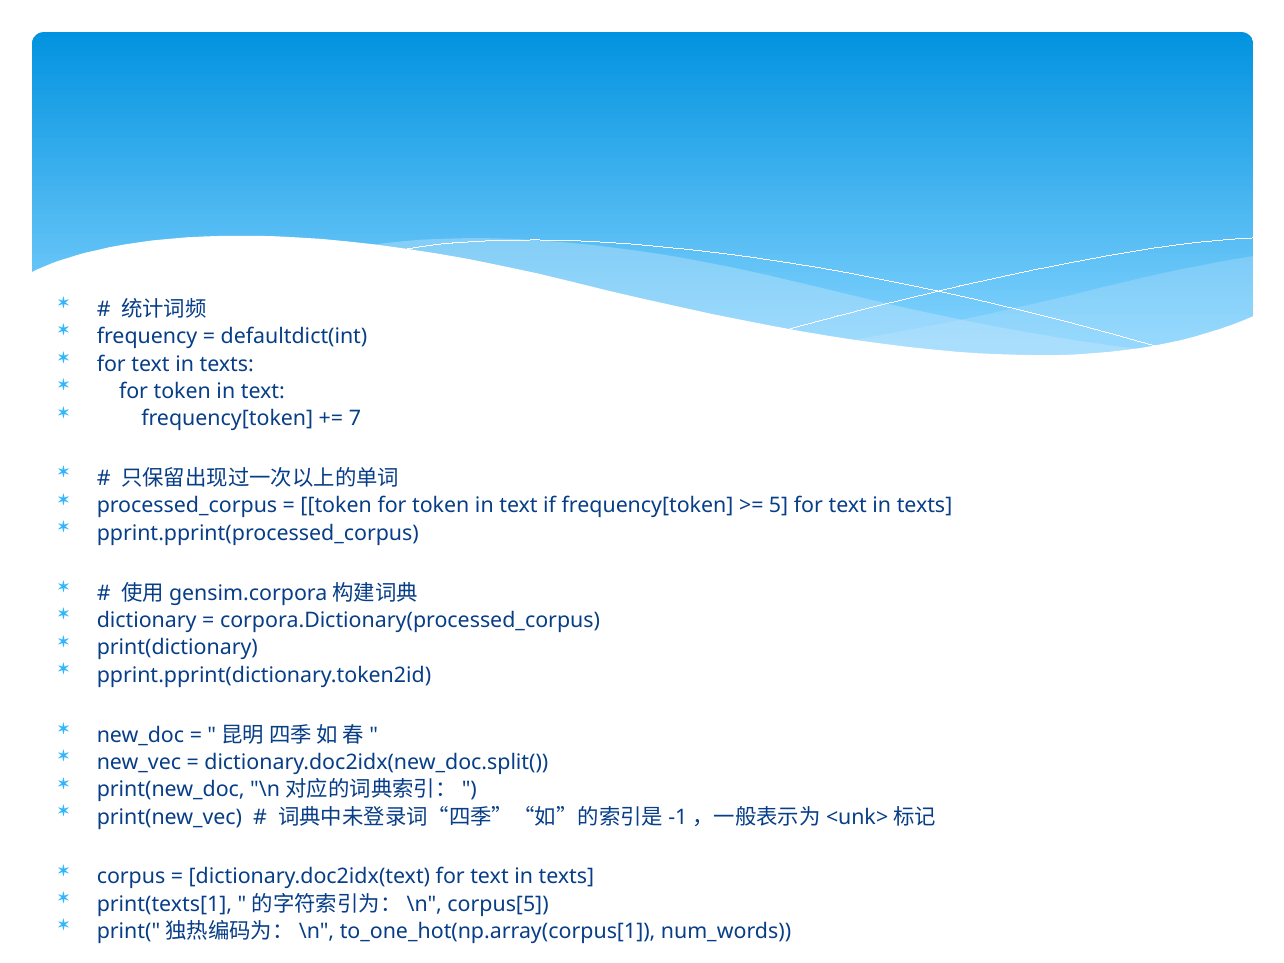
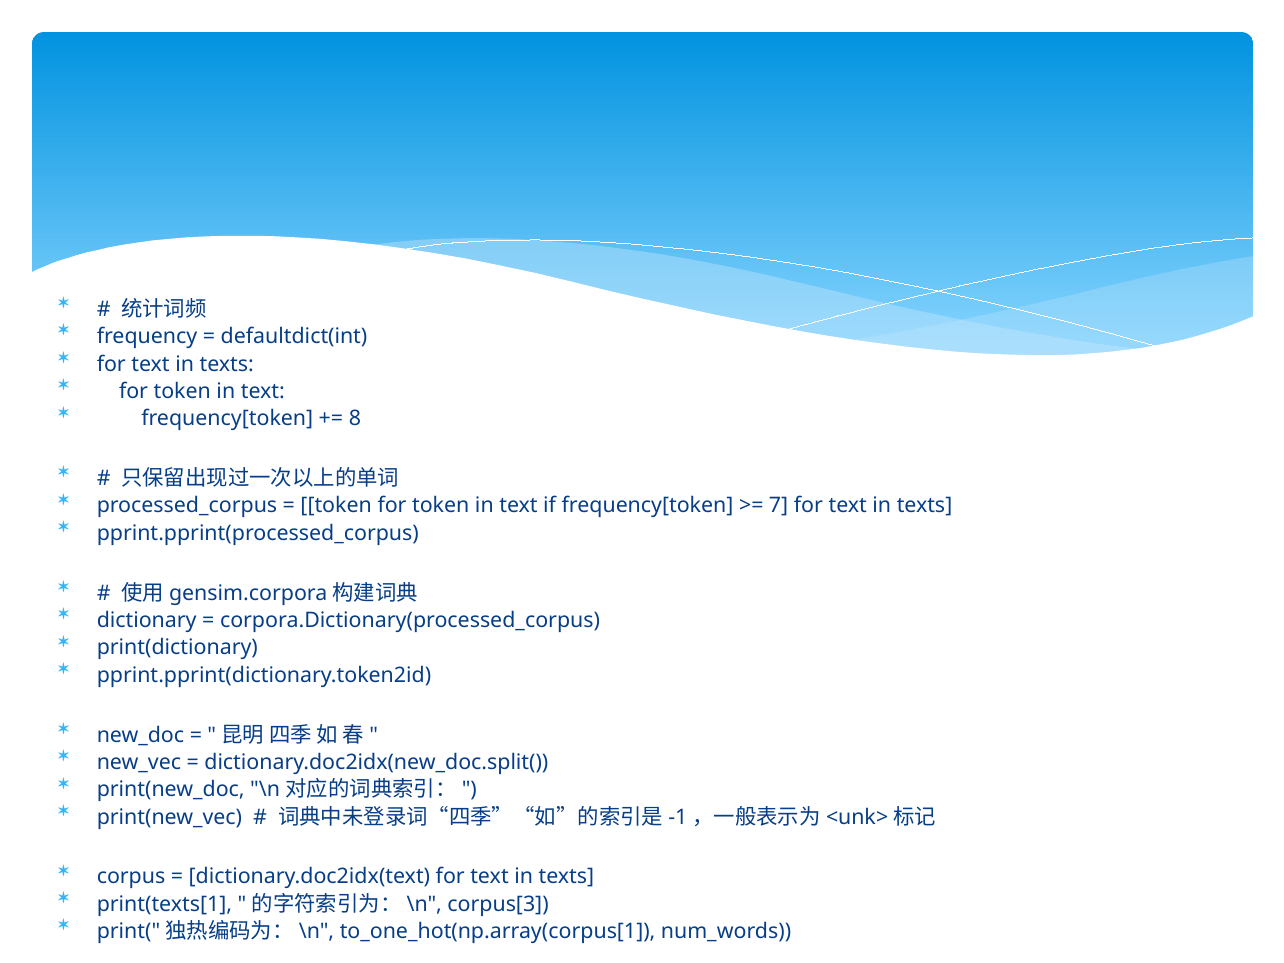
7: 7 -> 8 (355, 419)
5: 5 -> 7 (779, 506)
corpus[5: corpus[5 -> corpus[3 (498, 904)
